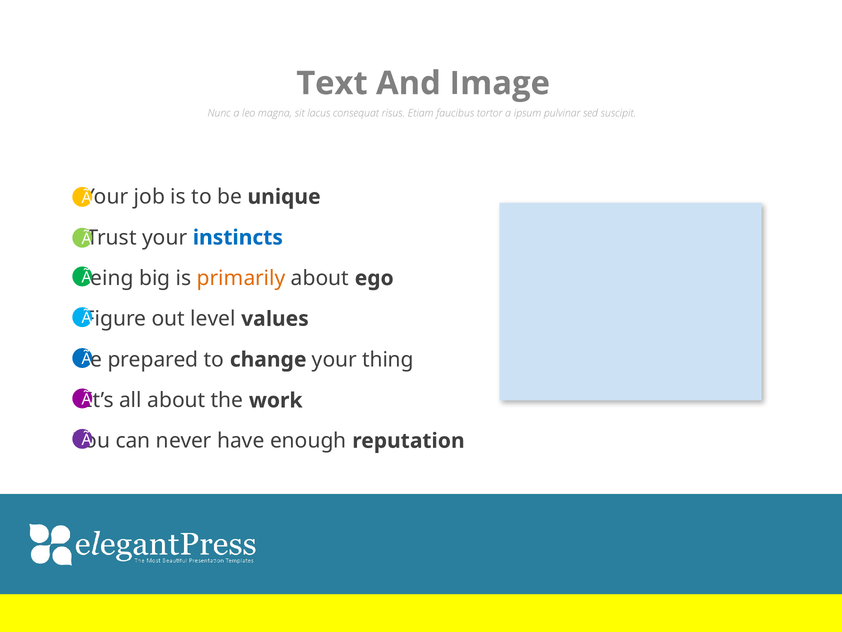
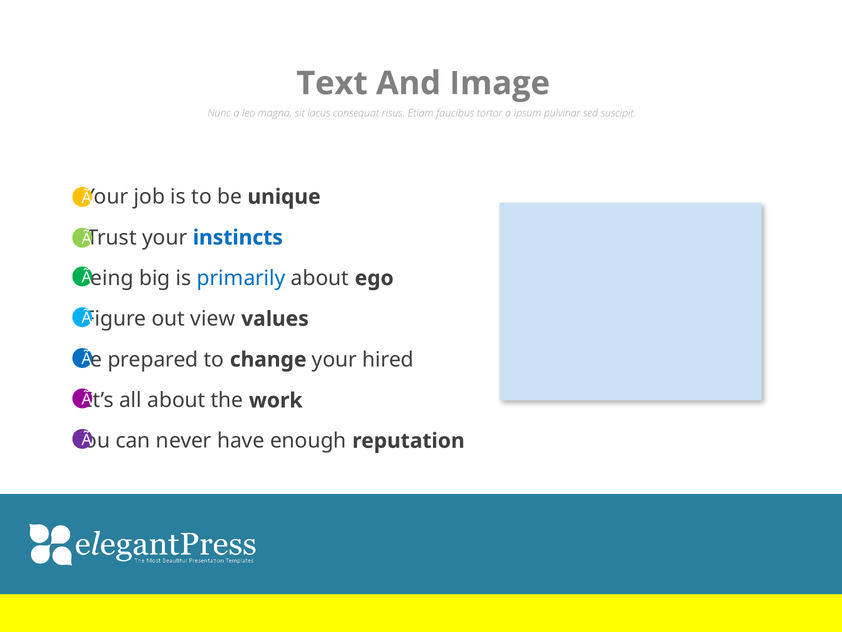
primarily colour: orange -> blue (241, 278)
level: level -> view (213, 319)
thing: thing -> hired (388, 359)
